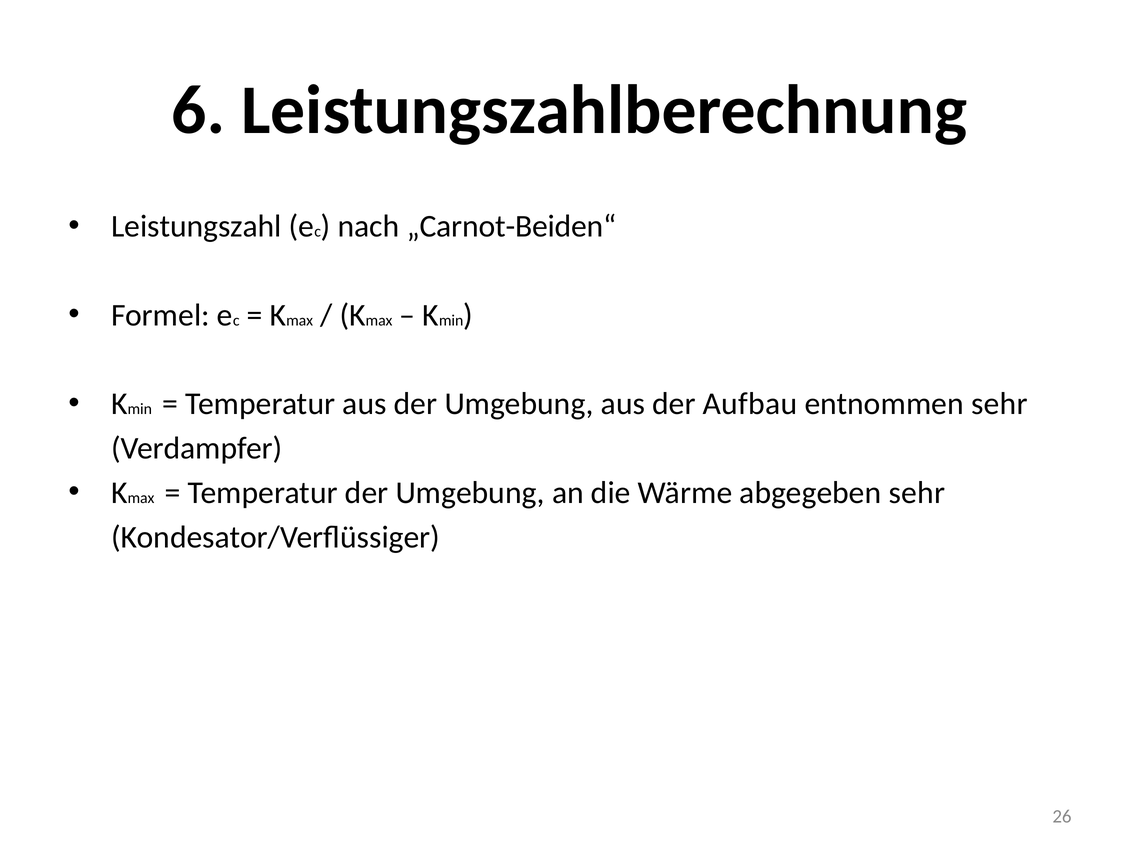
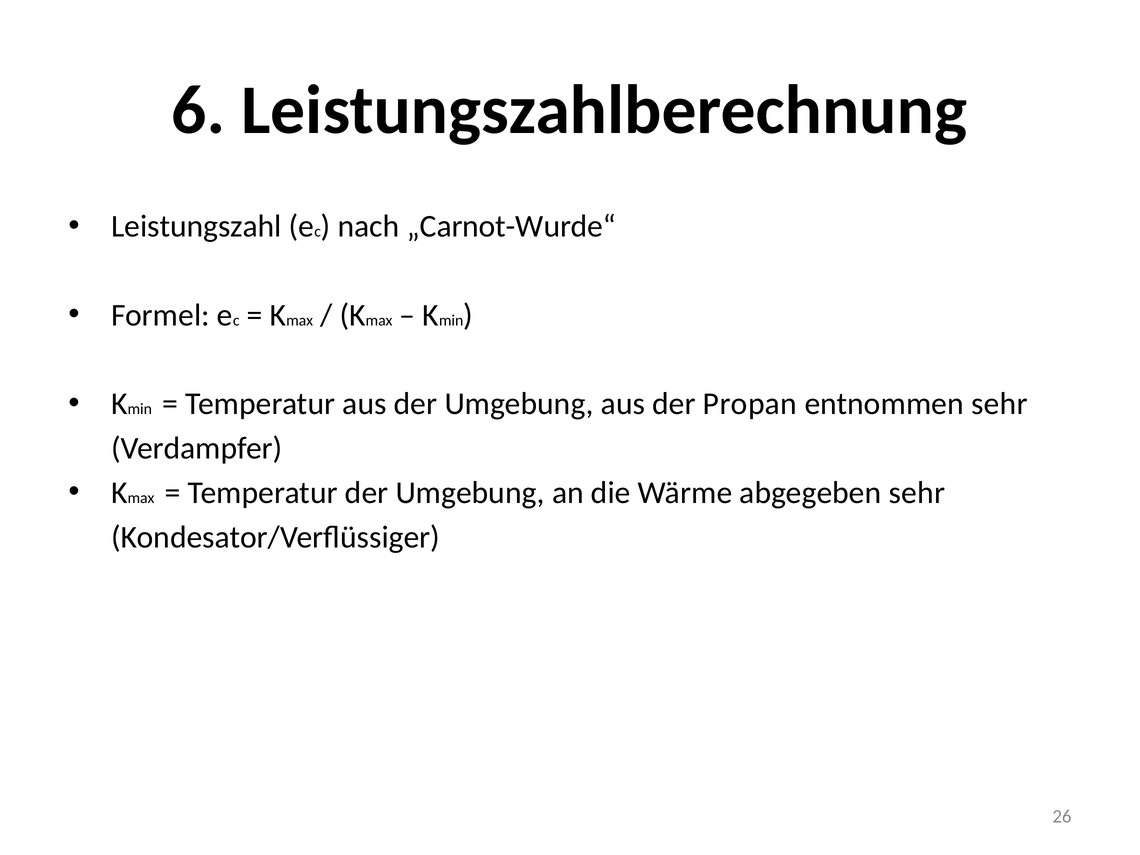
„Carnot-Beiden“: „Carnot-Beiden“ -> „Carnot-Wurde“ (511, 226)
Aufbau: Aufbau -> Propan (750, 404)
